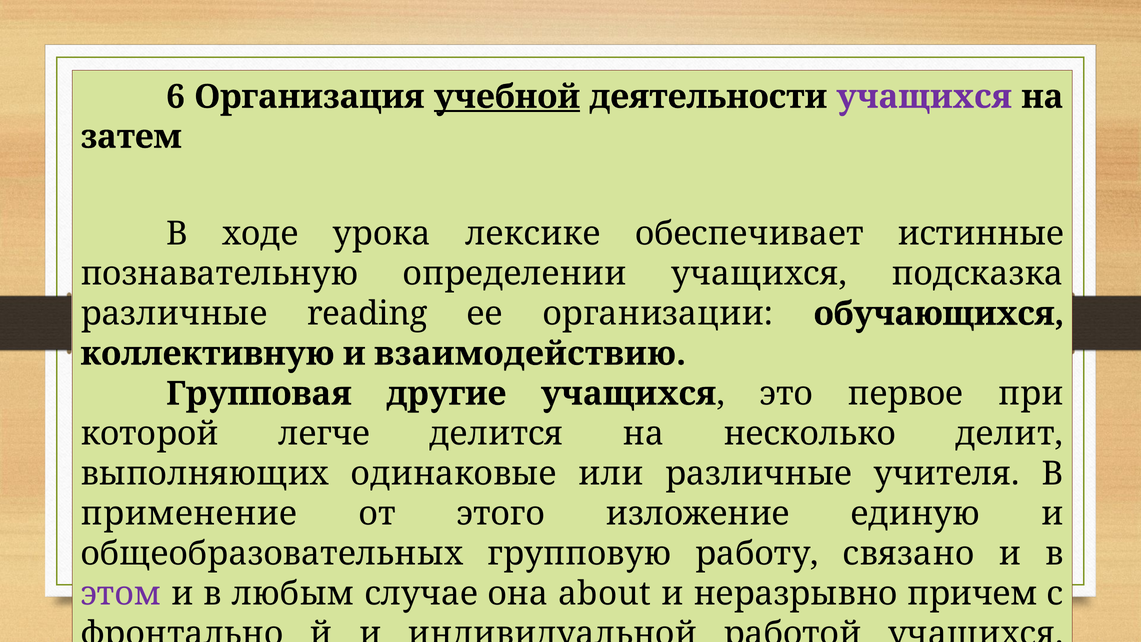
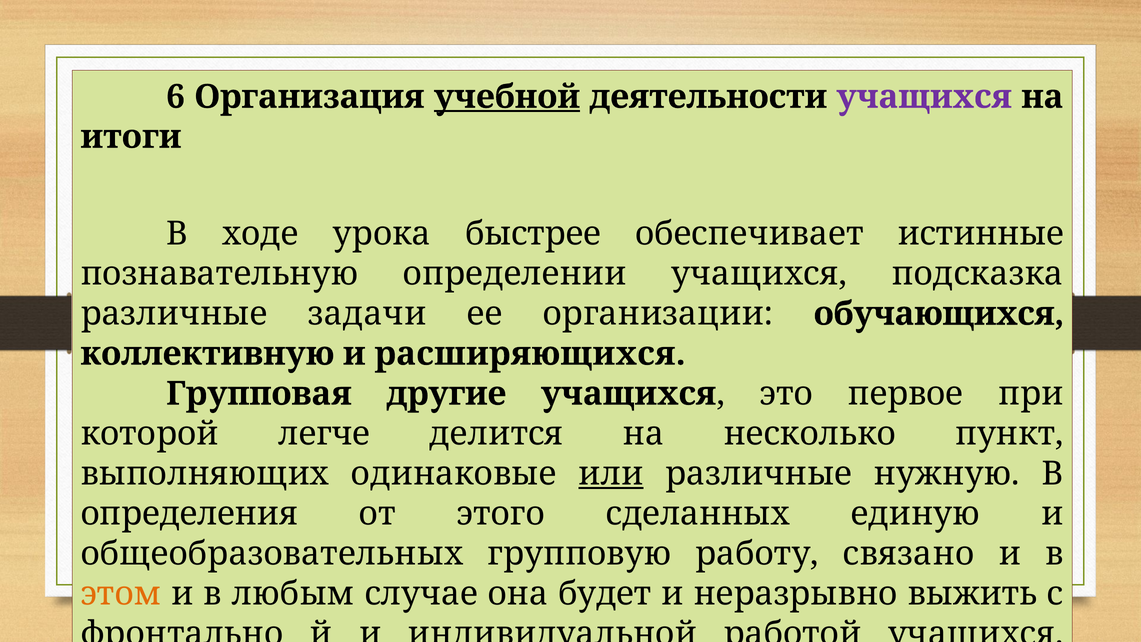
затем: затем -> итоги (131, 137)
лексике: лексике -> быстрее (533, 234)
reading: reading -> зaдачи (367, 314)
взаимодействию: взаимодействию -> расширяющихся (530, 354)
делит: делит -> пункт (1009, 434)
или underline: none -> present (611, 474)
учителя: учителя -> нужную (947, 474)
применение: применение -> определения (189, 513)
изложение: изложение -> сделанных (698, 513)
этом colour: purple -> orange (121, 593)
about: about -> будет (605, 593)
причем: причем -> выжить (972, 593)
